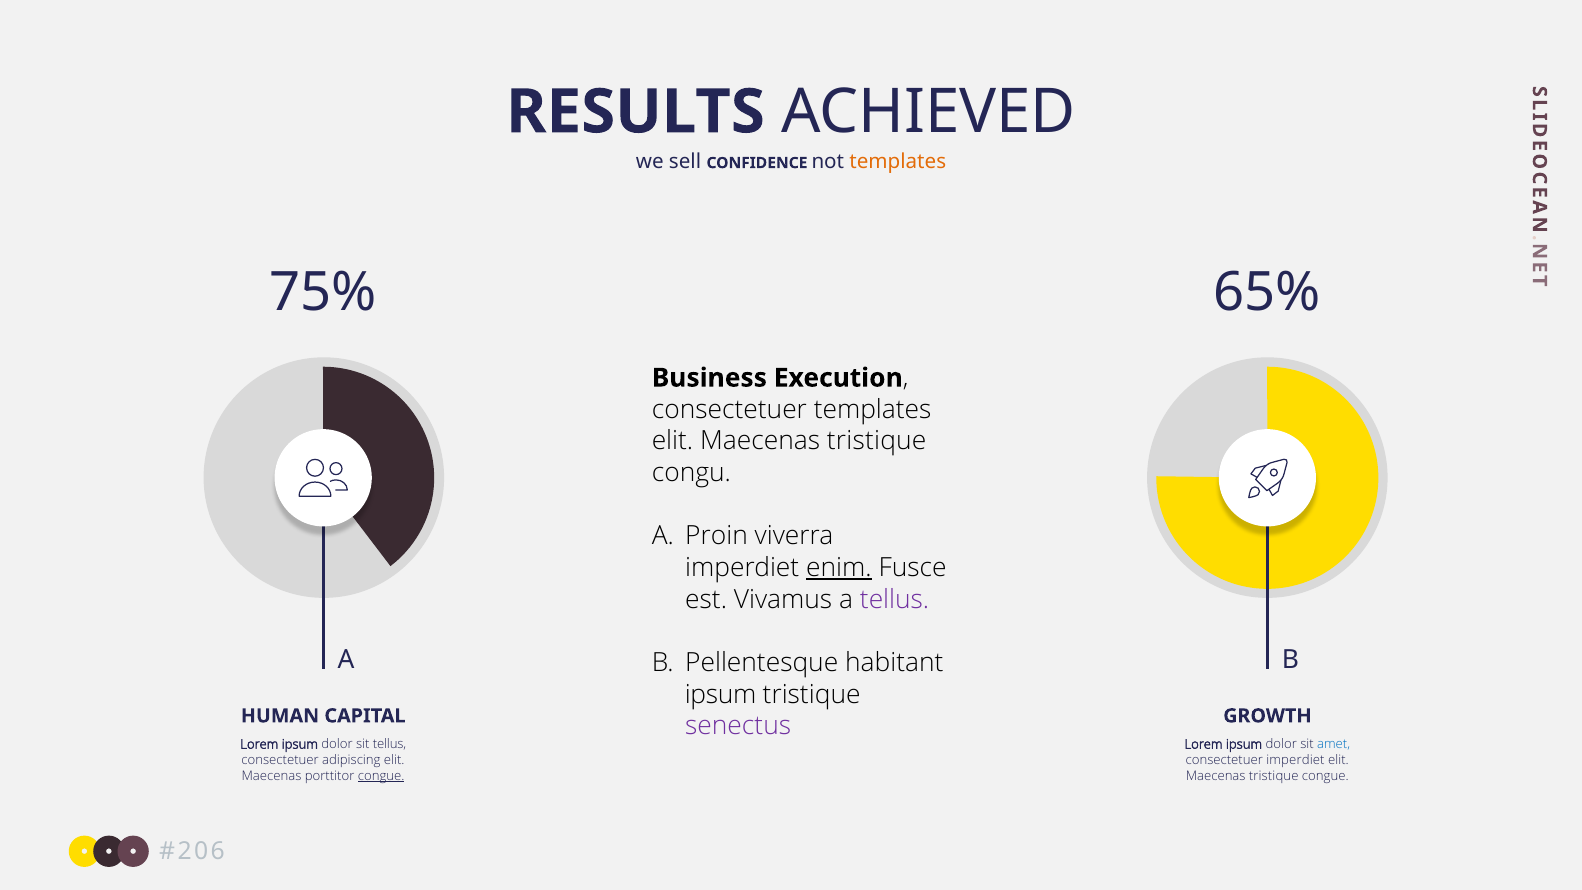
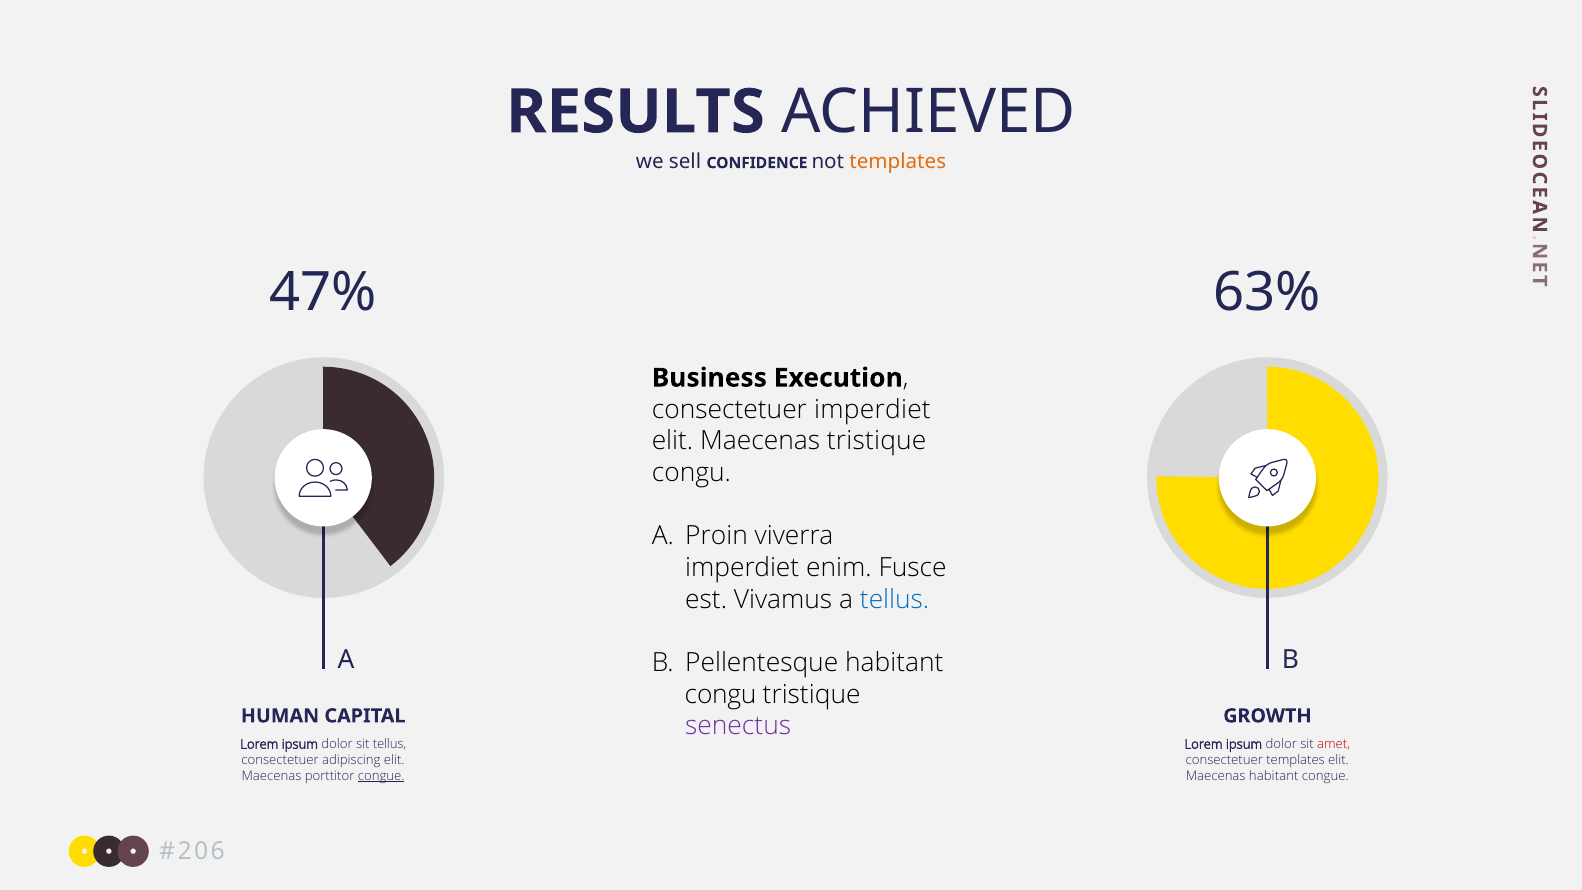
75%: 75% -> 47% (323, 293)
65%: 65% -> 63% (1267, 293)
consectetuer templates: templates -> imperdiet (872, 409)
enim underline: present -> none (839, 568)
tellus colour: purple -> blue (895, 599)
ipsum: ipsum -> congu (721, 694)
amet colour: blue -> red (1334, 744)
consectetuer imperdiet: imperdiet -> templates (1296, 760)
tristique: tristique -> habitant (1274, 776)
